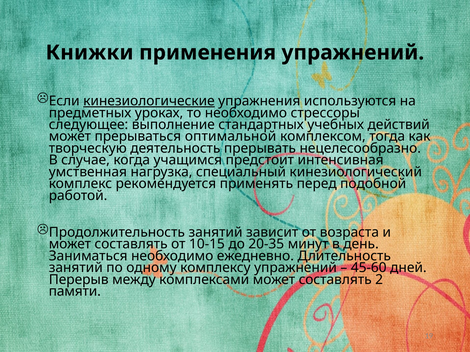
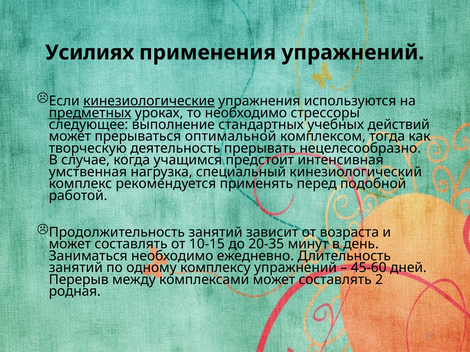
Книжки: Книжки -> Усилиях (90, 53)
предметных underline: none -> present (90, 113)
памяти: памяти -> родная (75, 292)
